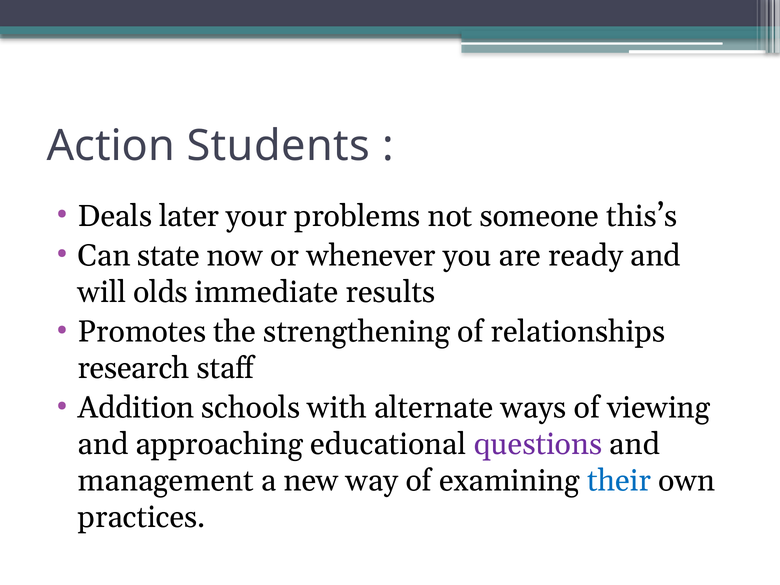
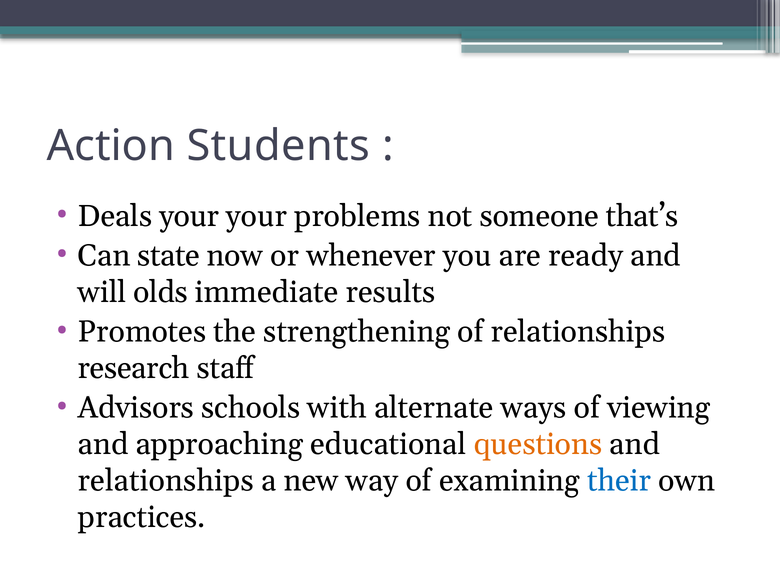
Deals later: later -> your (189, 216)
this’s: this’s -> that’s (642, 216)
Addition: Addition -> Advisors (136, 408)
questions colour: purple -> orange (538, 444)
management: management -> relationships (166, 481)
